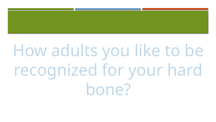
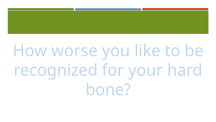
adults: adults -> worse (74, 51)
